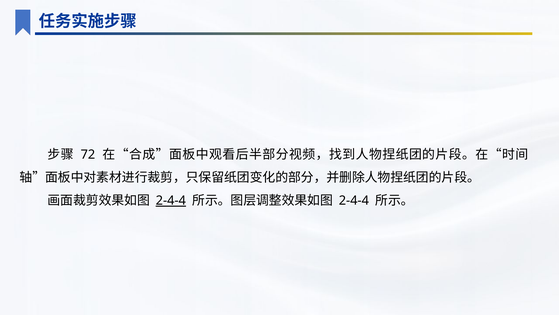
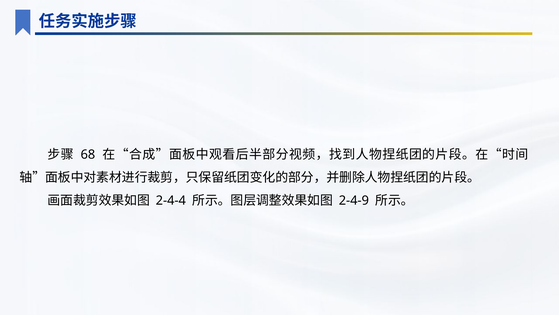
72: 72 -> 68 (88, 154)
2-4-4 underline: present -> none (171, 200)
2-4-4: 2-4-4 -> 2-4-9 (354, 200)
